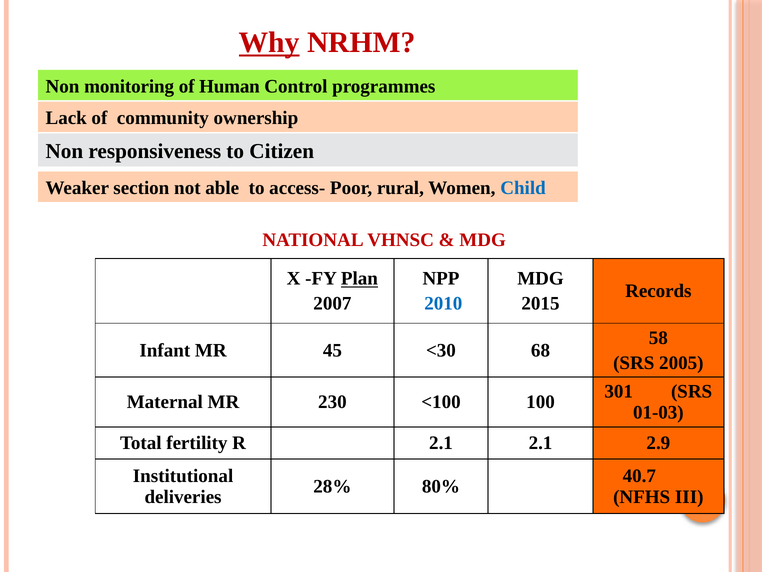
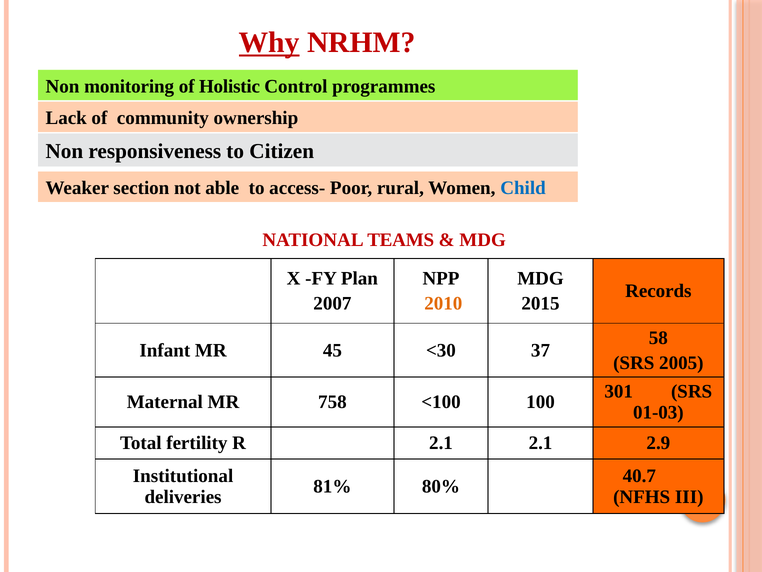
Human: Human -> Holistic (230, 86)
VHNSC: VHNSC -> TEAMS (401, 240)
Plan underline: present -> none (359, 278)
2010 colour: blue -> orange (443, 303)
68: 68 -> 37 (541, 350)
230: 230 -> 758 (332, 402)
28%: 28% -> 81% (332, 486)
